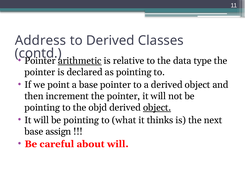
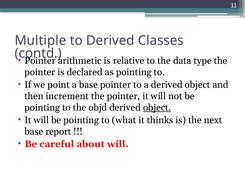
Address: Address -> Multiple (40, 41)
arithmetic underline: present -> none (80, 61)
assign: assign -> report (58, 131)
